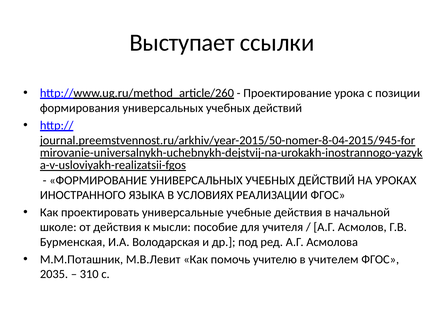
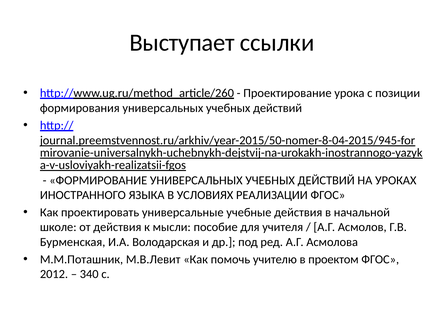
учителем: учителем -> проектом (333, 259)
2035: 2035 -> 2012 (54, 274)
310: 310 -> 340 (89, 274)
